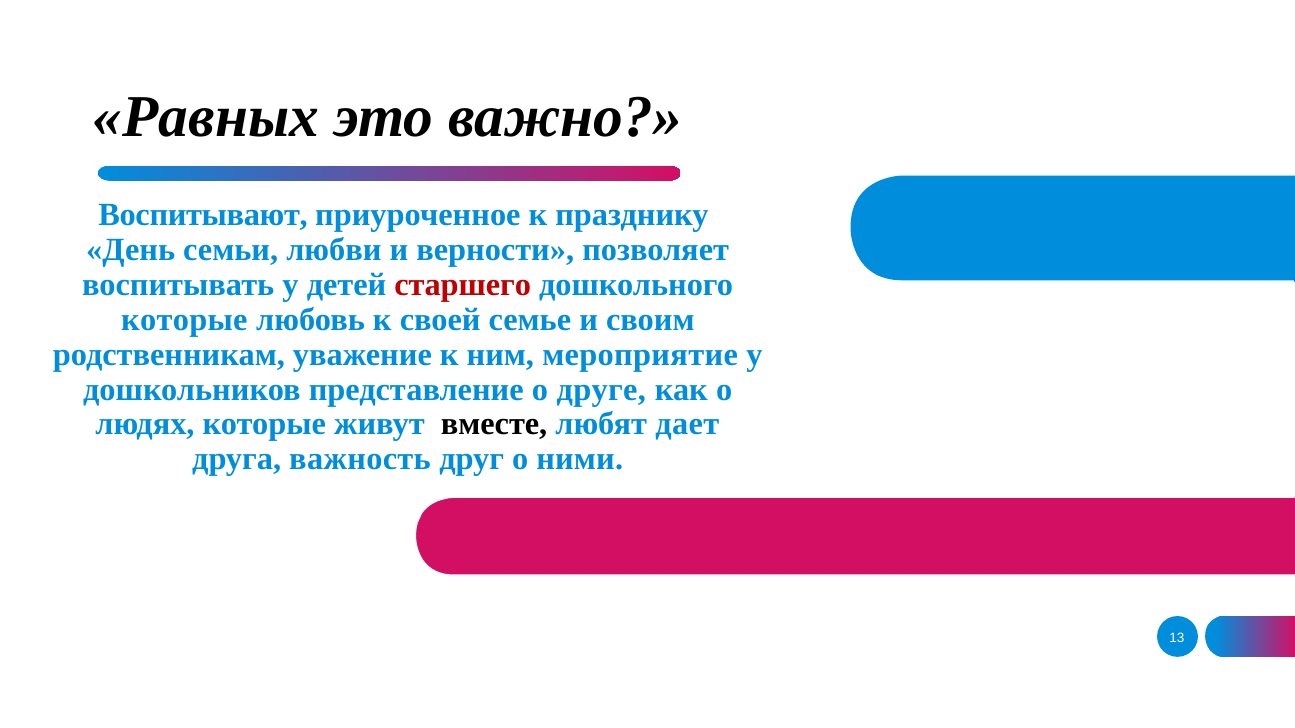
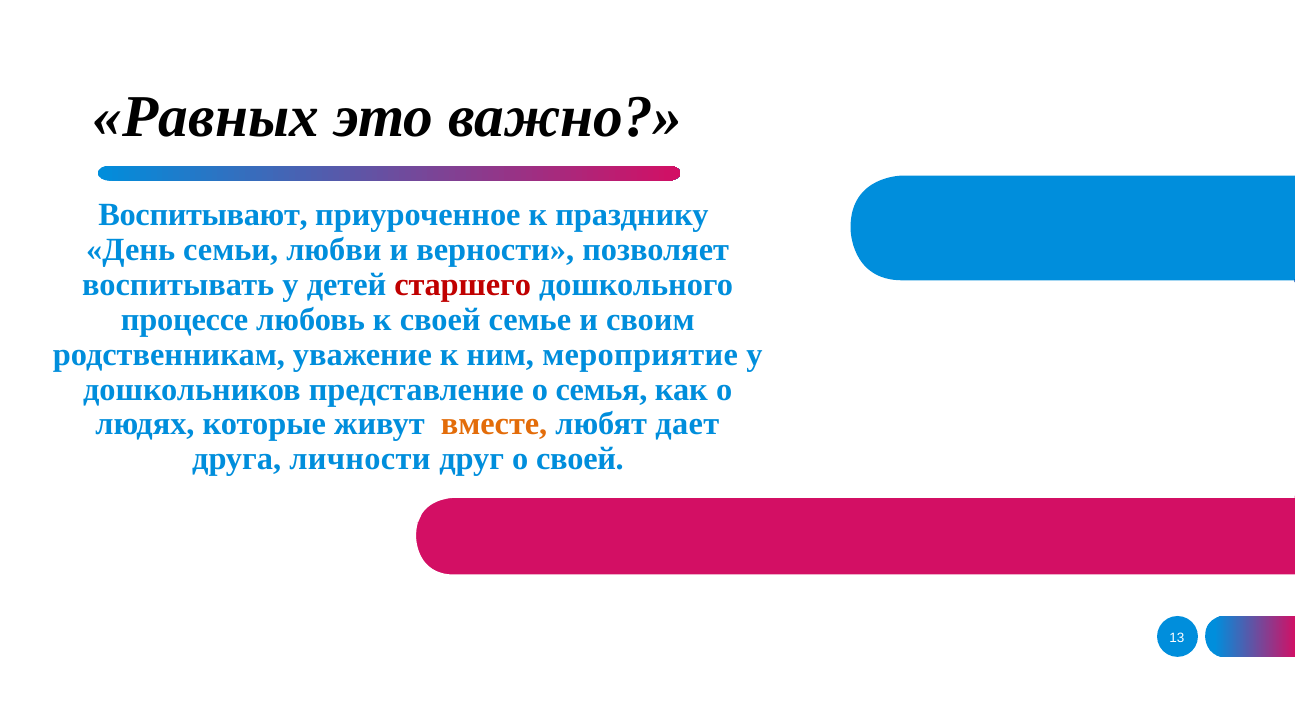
которые: которые -> процессе (185, 320)
друге: друге -> семья (602, 390)
вместе colour: black -> orange (494, 425)
важность: важность -> личности (360, 459)
о ними: ними -> своей (580, 459)
